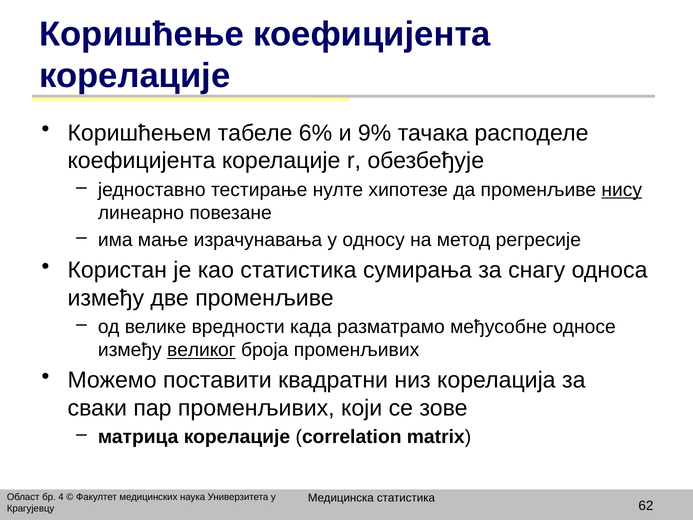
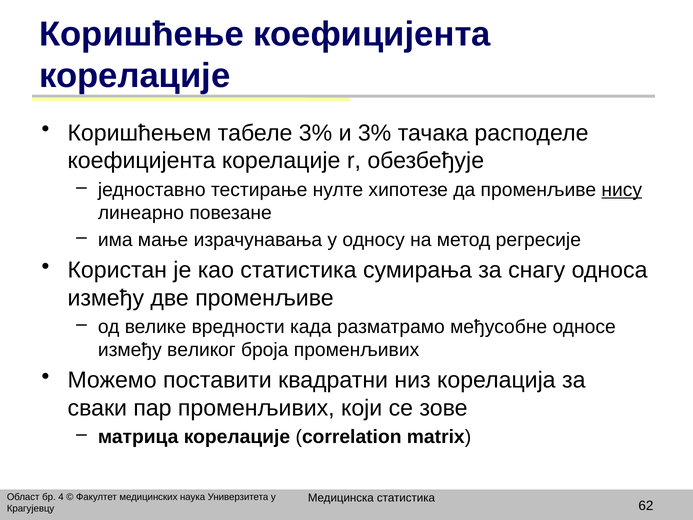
табеле 6%: 6% -> 3% (316, 133)
и 9%: 9% -> 3% (375, 133)
великог underline: present -> none (201, 350)
